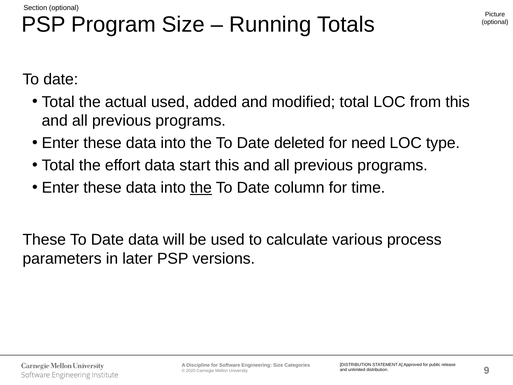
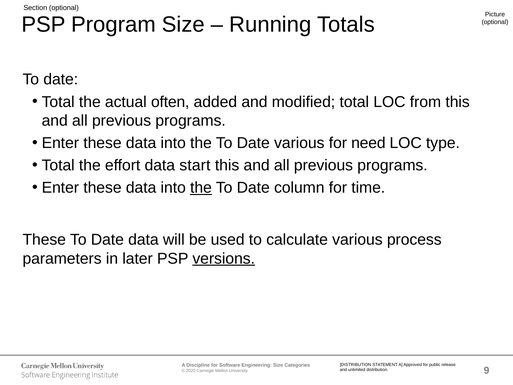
actual used: used -> often (170, 102)
Date deleted: deleted -> various (299, 143)
versions underline: none -> present (224, 258)
